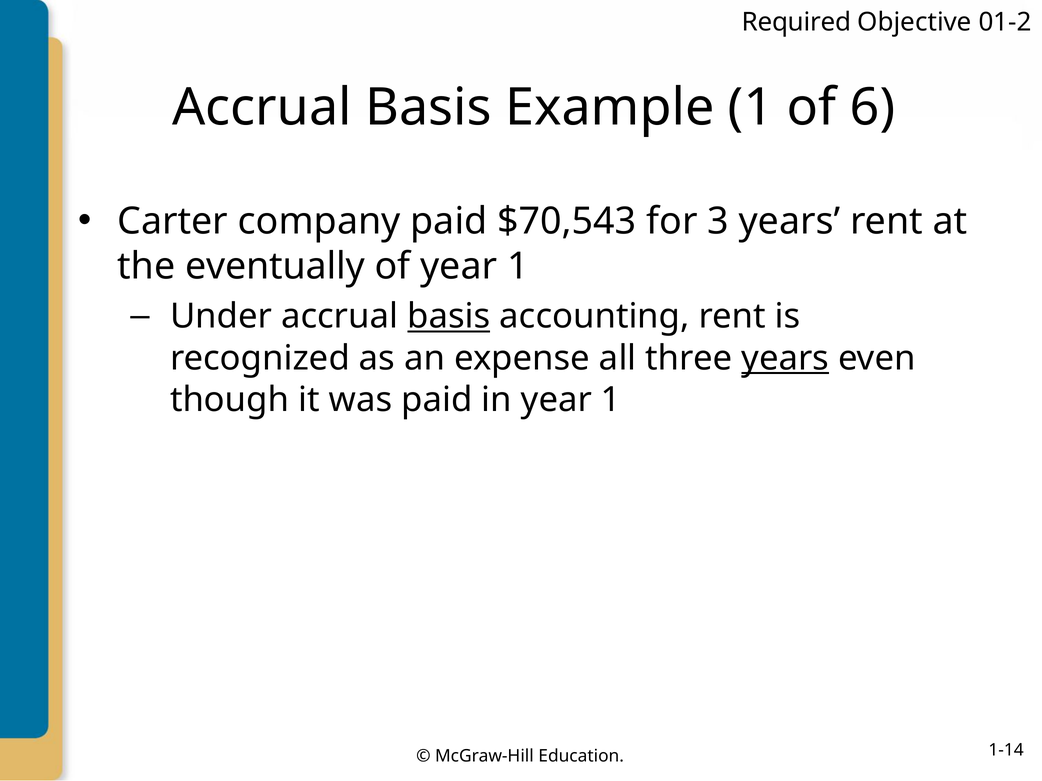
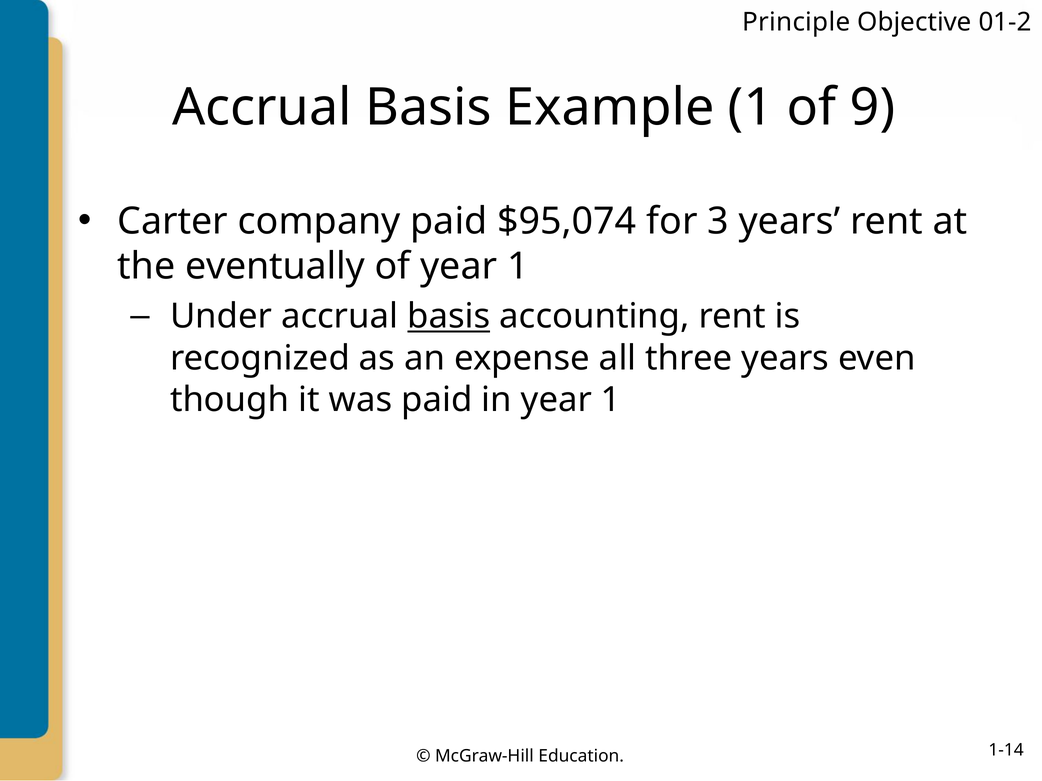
Required: Required -> Principle (796, 22)
6: 6 -> 9 (873, 108)
$70,543: $70,543 -> $95,074 (567, 221)
years underline: present -> none (785, 358)
